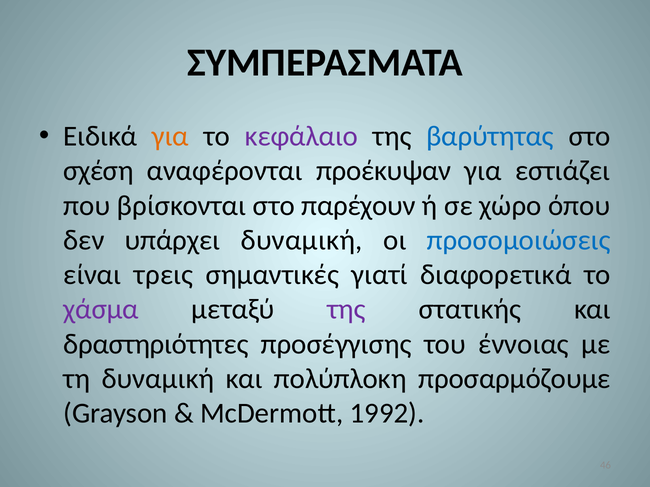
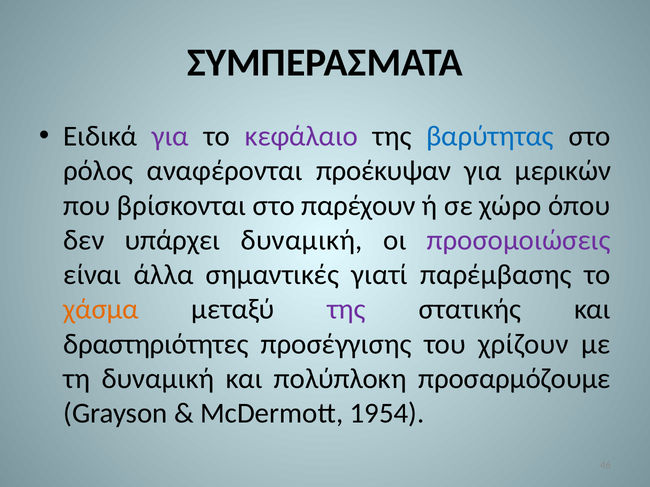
για colour: orange -> purple (170, 136)
σχέση: σχέση -> ρόλος (98, 171)
εστιάζει: εστιάζει -> μερικών (563, 171)
προσομοιώσεις colour: blue -> purple (519, 240)
τρεις: τρεις -> άλλα (164, 275)
διαφορετικά: διαφορετικά -> παρέμβασης (496, 275)
χάσμα colour: purple -> orange (101, 310)
έννοιας: έννοιας -> χρίζουν (523, 344)
1992: 1992 -> 1954 (387, 414)
